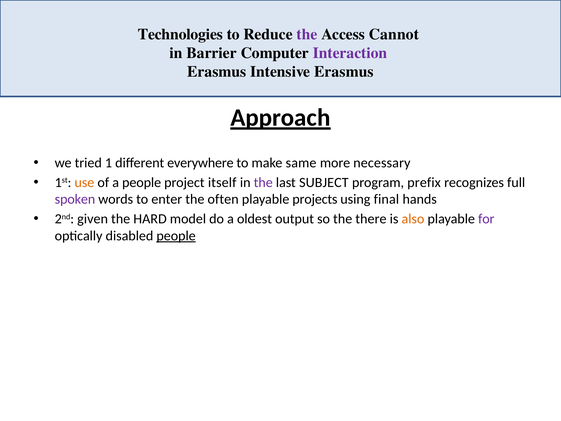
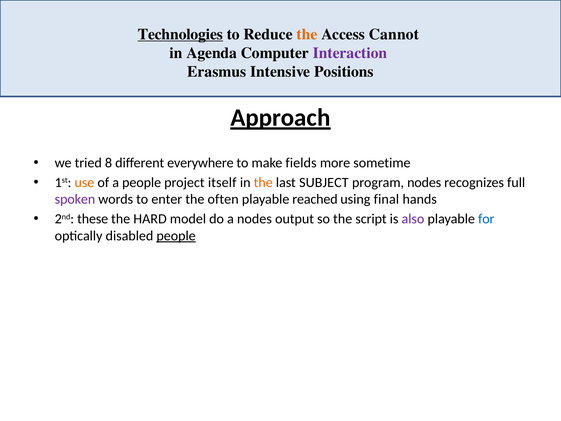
Technologies underline: none -> present (180, 34)
the colour: purple -> orange (307, 34)
Barrier: Barrier -> Agenda (212, 53)
Intensive Erasmus: Erasmus -> Positions (344, 72)
1: 1 -> 8 (108, 163)
same: same -> fields (301, 163)
necessary: necessary -> sometime (382, 163)
the colour: purple -> orange (263, 182)
program prefix: prefix -> nodes (424, 182)
projects: projects -> reached (315, 199)
given: given -> these (93, 219)
a oldest: oldest -> nodes (254, 219)
there: there -> script (371, 219)
also colour: orange -> purple (413, 219)
for colour: purple -> blue (486, 219)
